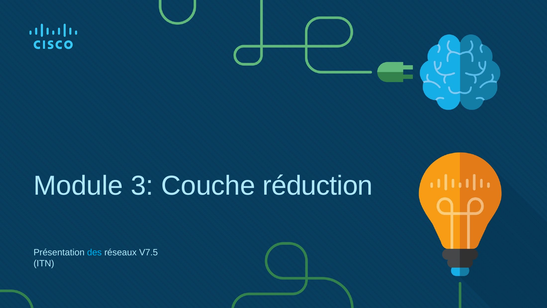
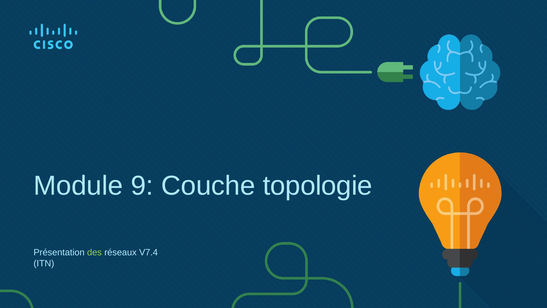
3: 3 -> 9 (142, 185)
réduction: réduction -> topologie (318, 185)
des colour: light blue -> light green (94, 252)
V7.5: V7.5 -> V7.4 (149, 252)
